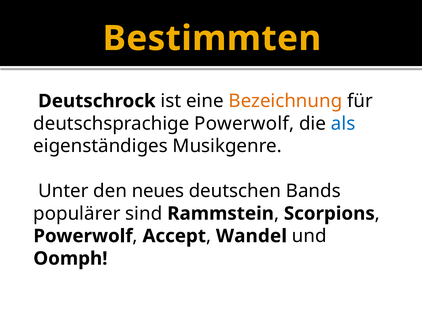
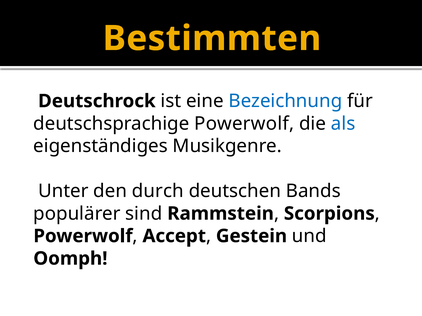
Bezeichnung colour: orange -> blue (285, 101)
neues: neues -> durch (158, 191)
Wandel: Wandel -> Gestein (251, 236)
